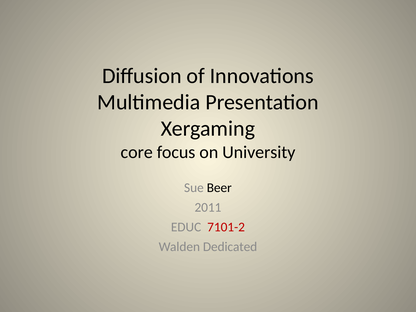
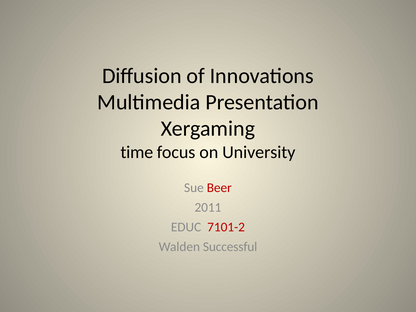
core: core -> time (137, 152)
Beer colour: black -> red (219, 188)
Dedicated: Dedicated -> Successful (230, 247)
